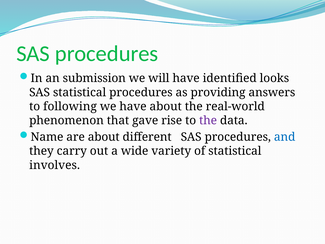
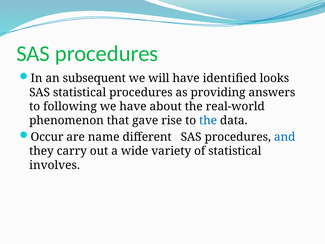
submission: submission -> subsequent (94, 78)
the colour: purple -> blue (208, 120)
Name: Name -> Occur (47, 137)
are about: about -> name (104, 137)
